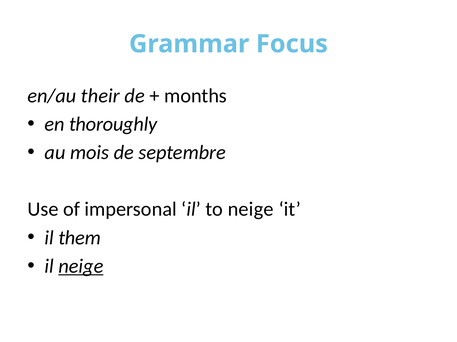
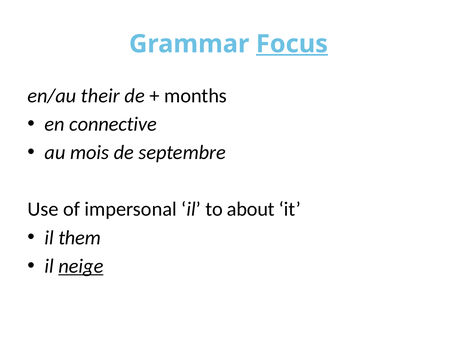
Focus underline: none -> present (292, 44)
thoroughly: thoroughly -> connective (113, 124)
to neige: neige -> about (251, 210)
